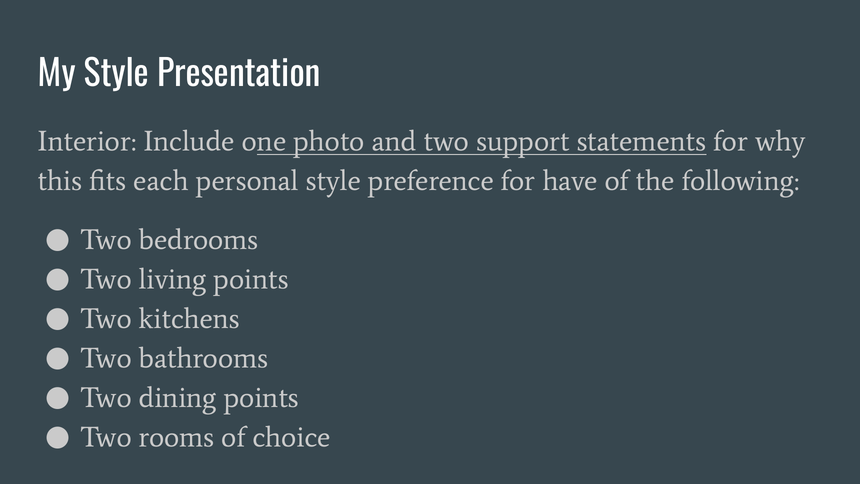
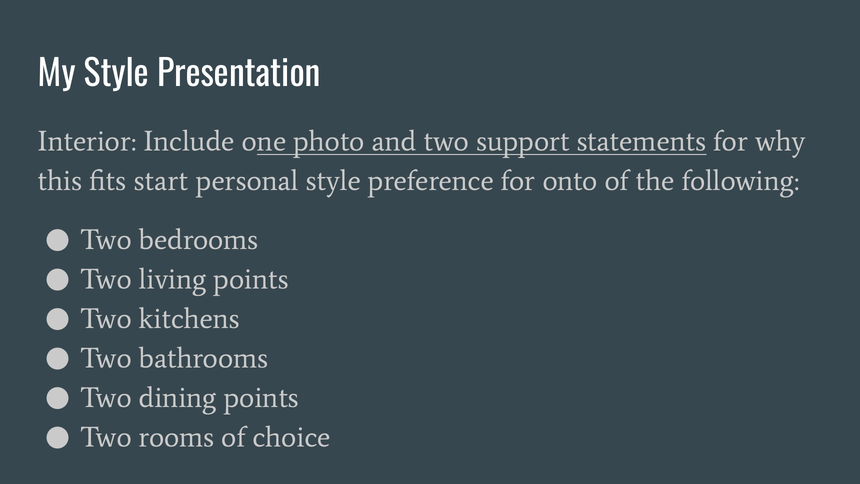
each: each -> start (161, 181)
have: have -> onto (570, 181)
